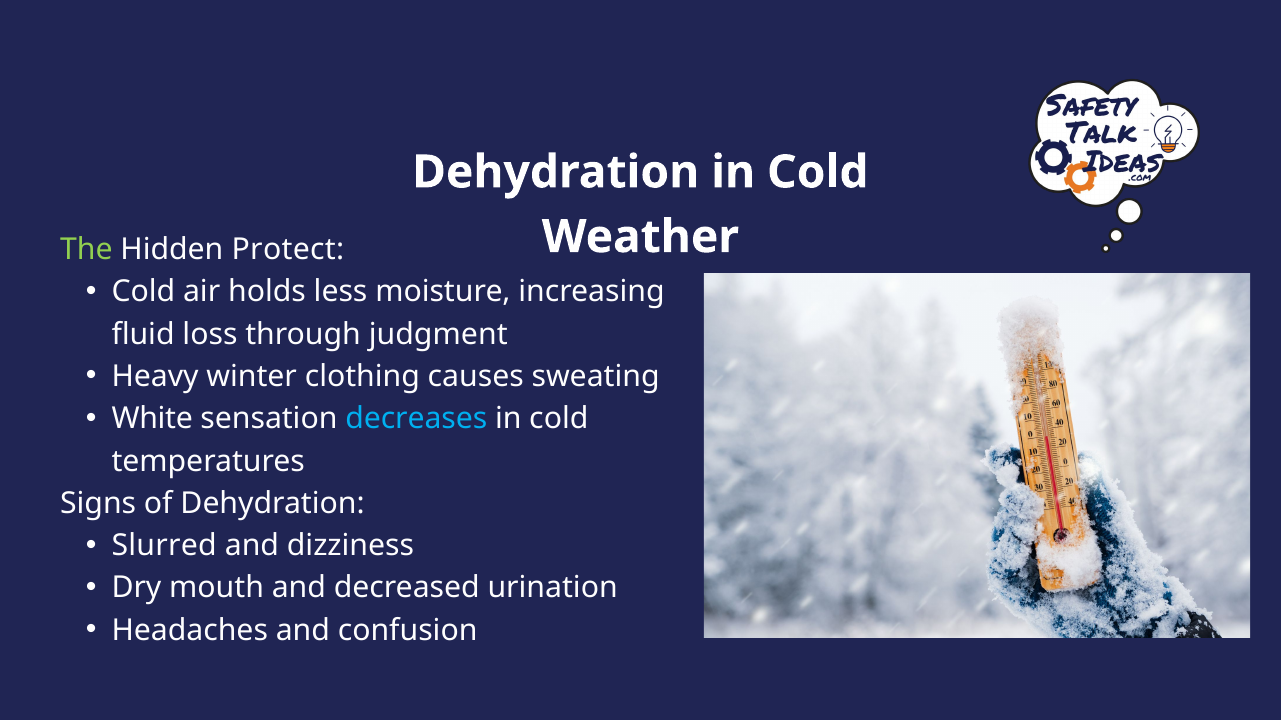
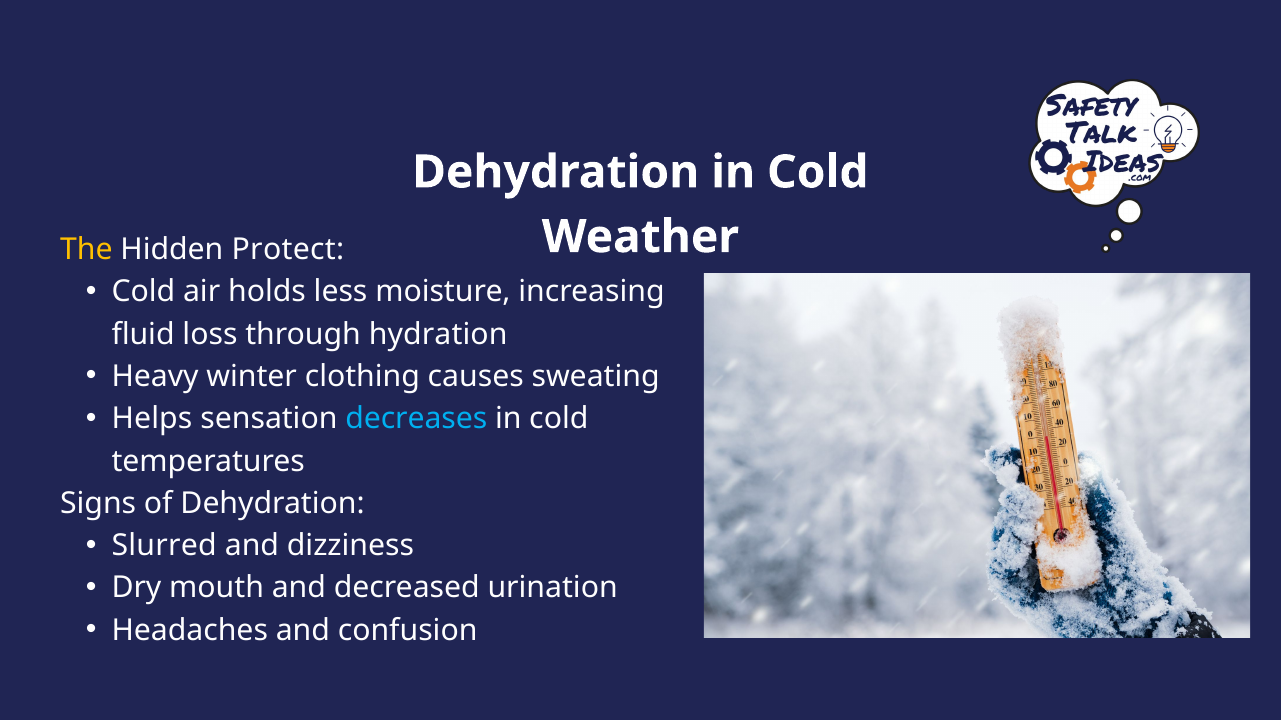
The colour: light green -> yellow (86, 250)
judgment: judgment -> hydration (438, 334)
White: White -> Helps (152, 419)
